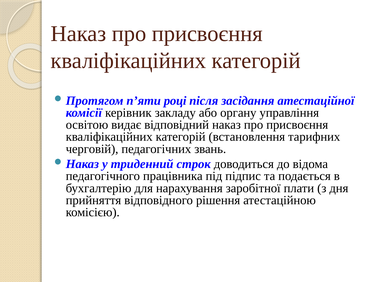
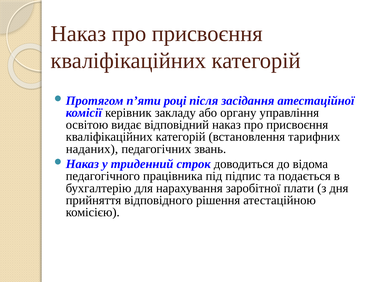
черговій: черговій -> наданих (92, 149)
